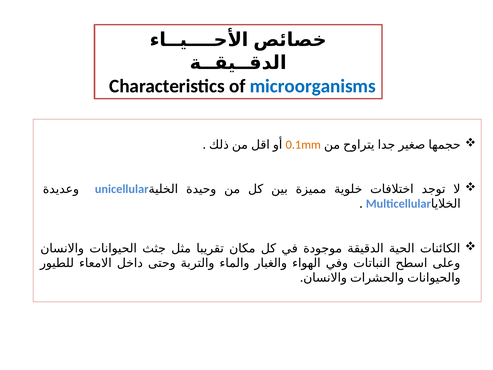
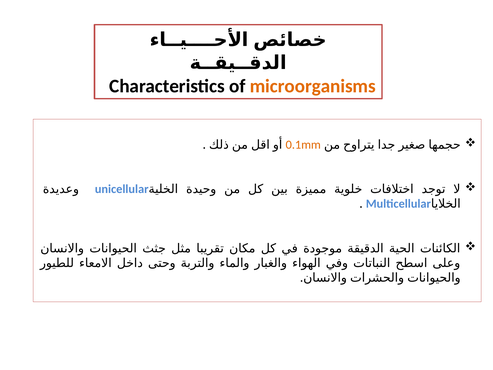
microorganisms colour: blue -> orange (313, 86)
